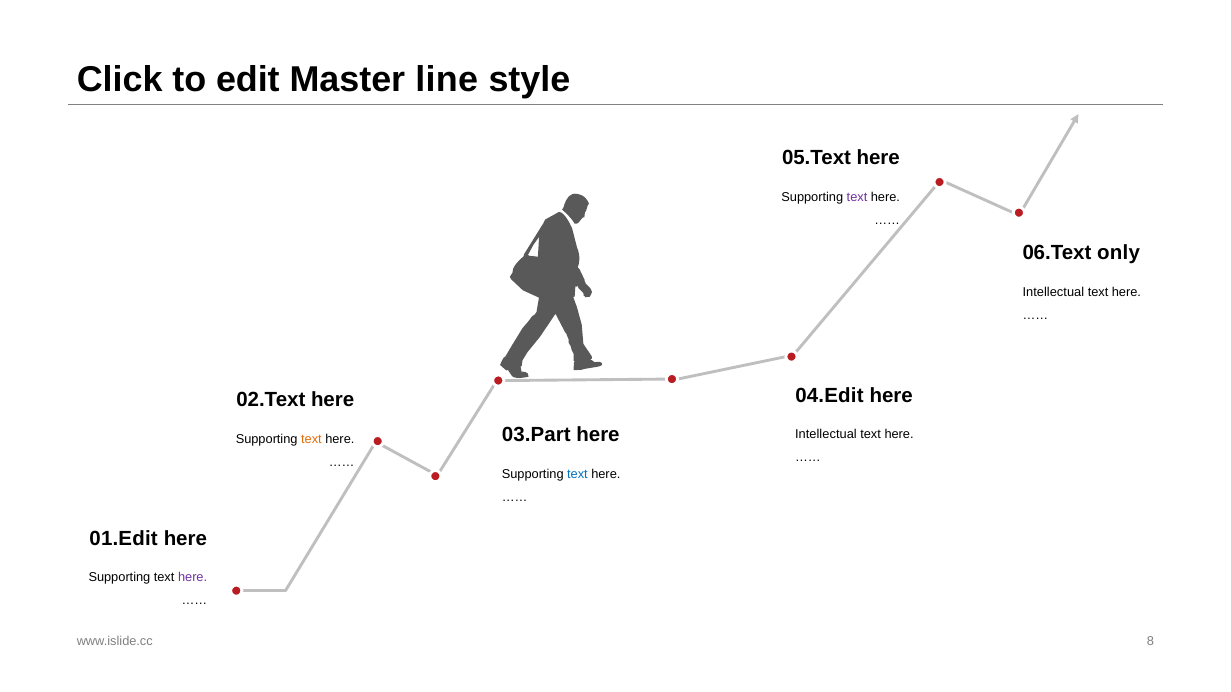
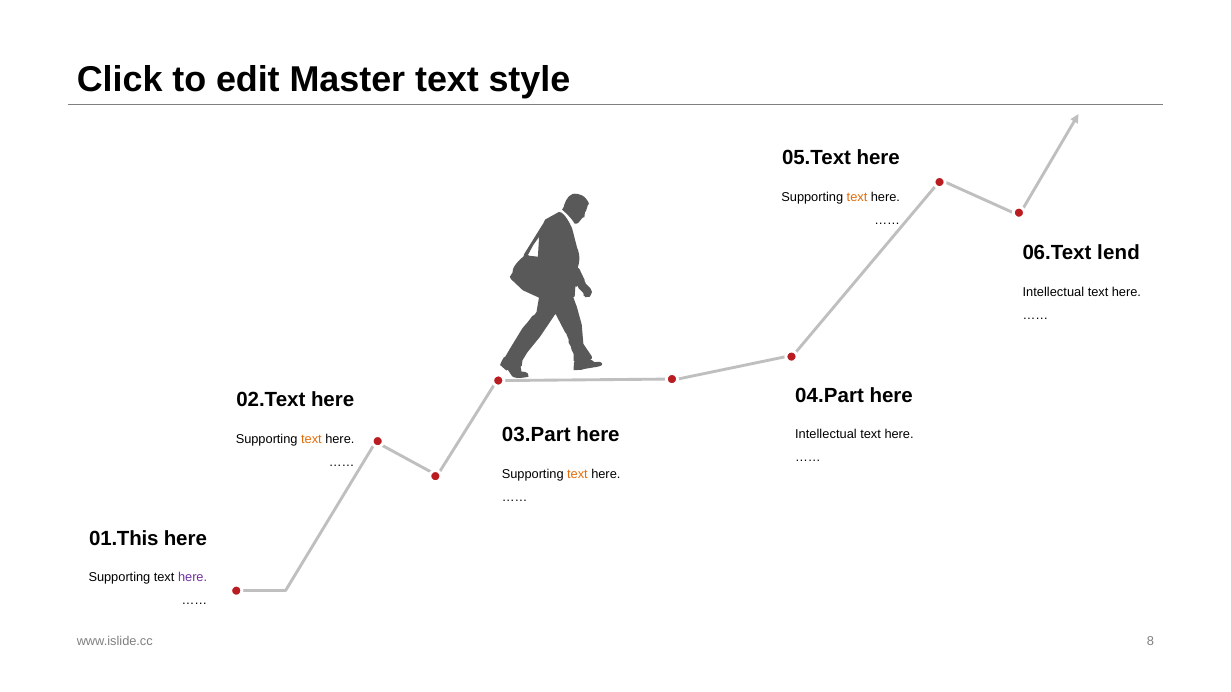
Master line: line -> text (447, 80)
text colour: purple -> orange (857, 197)
only: only -> lend (1119, 253)
04.Edit: 04.Edit -> 04.Part (829, 396)
text colour: blue -> orange (577, 474)
01.Edit: 01.Edit -> 01.This (124, 539)
